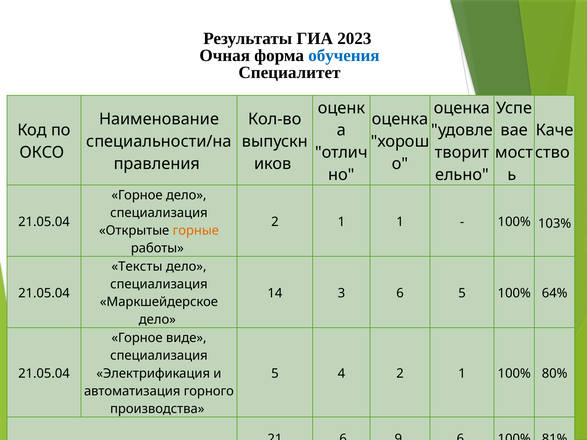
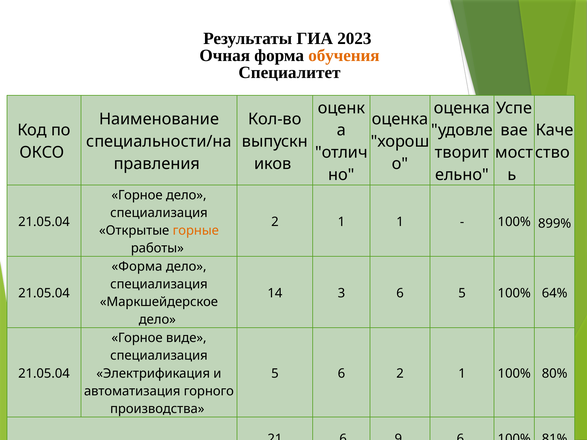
обучения colour: blue -> orange (344, 56)
103%: 103% -> 899% (555, 223)
Тексты: Тексты -> Форма (137, 267)
5 4: 4 -> 6 (341, 374)
